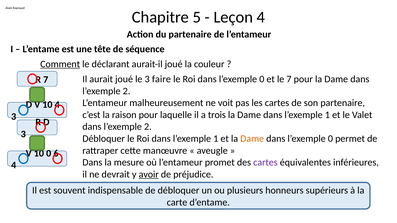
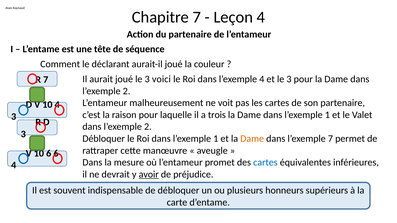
Chapitre 5: 5 -> 7 (197, 17)
Comment underline: present -> none (60, 64)
faire: faire -> voici (161, 79)
Roi dans l’exemple 0: 0 -> 4 (262, 79)
et le 7: 7 -> 3 (289, 79)
0: 0 -> 7 (330, 139)
0: 0 -> 6 (49, 154)
cartes colour: purple -> blue (265, 163)
